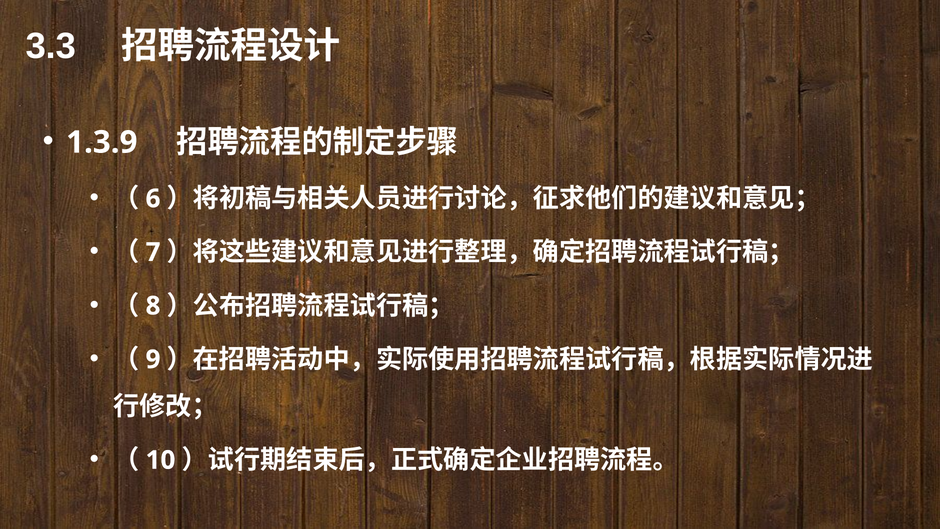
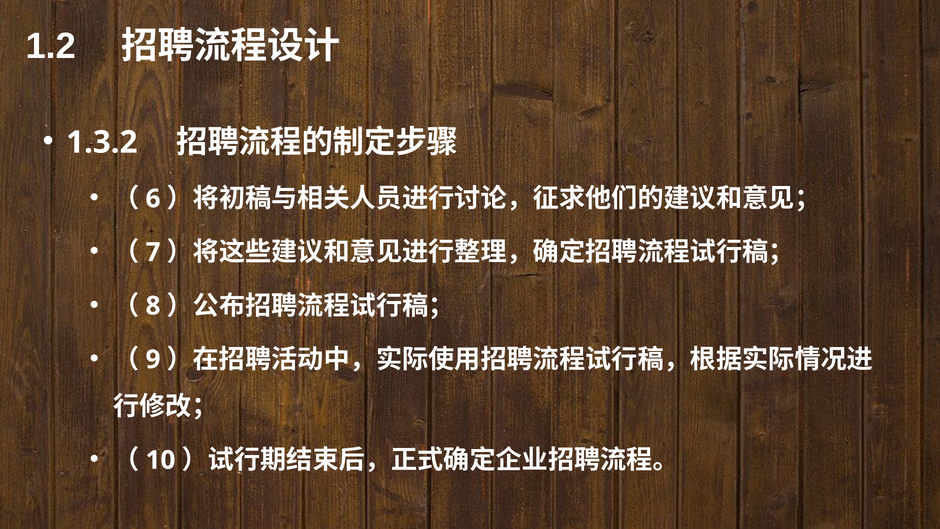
3.3: 3.3 -> 1.2 (51, 46)
1.3.9: 1.3.9 -> 1.3.2 (102, 142)
